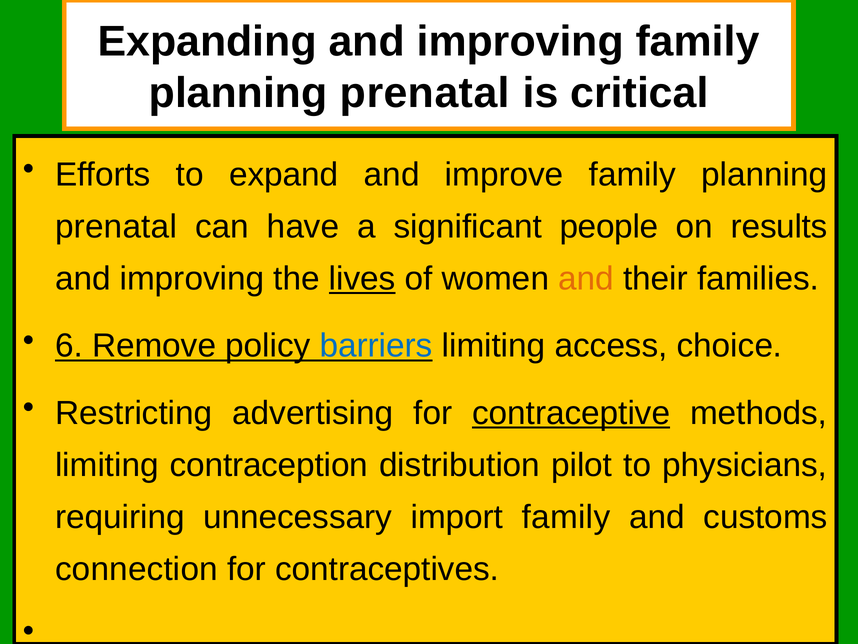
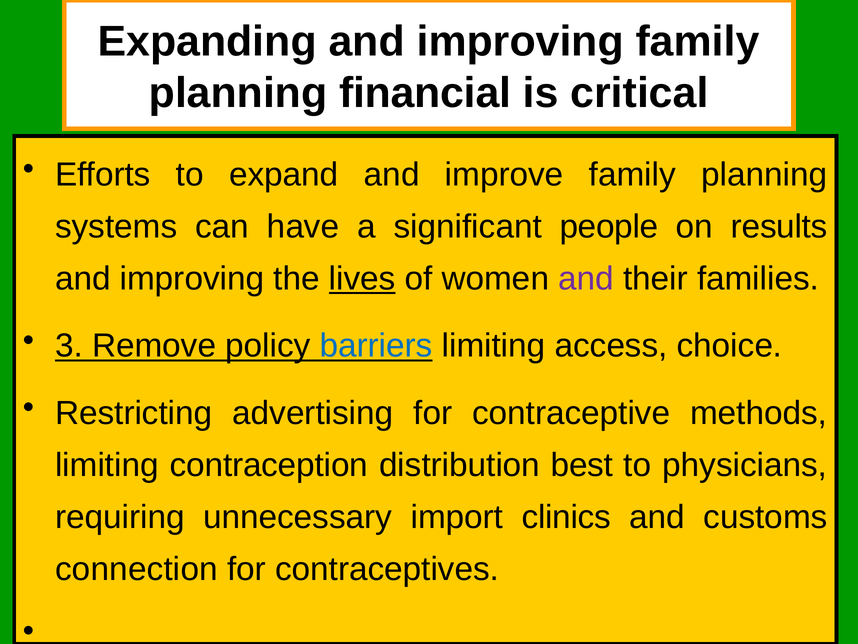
prenatal: prenatal -> financial (425, 93)
prenatal: prenatal -> systems (116, 227)
and colour: orange -> purple (586, 279)
6: 6 -> 3 (69, 346)
contraceptive underline: present -> none (571, 413)
pilot: pilot -> best (582, 465)
import family: family -> clinics (566, 517)
